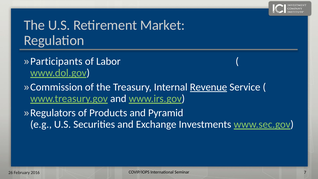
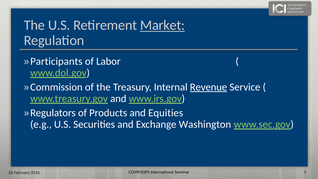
Market underline: none -> present (163, 25)
Pyramid: Pyramid -> Equities (166, 113)
Investments: Investments -> Washington (205, 124)
